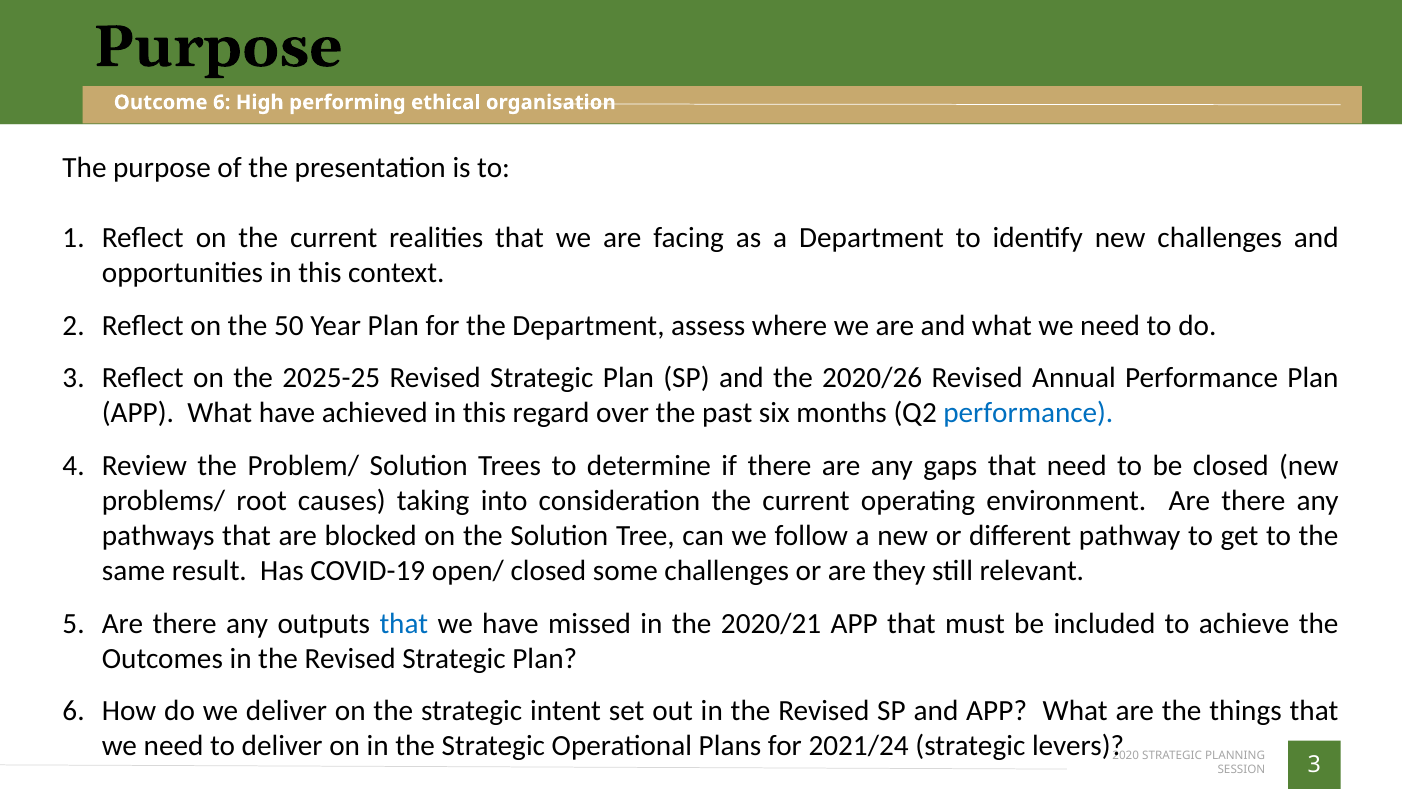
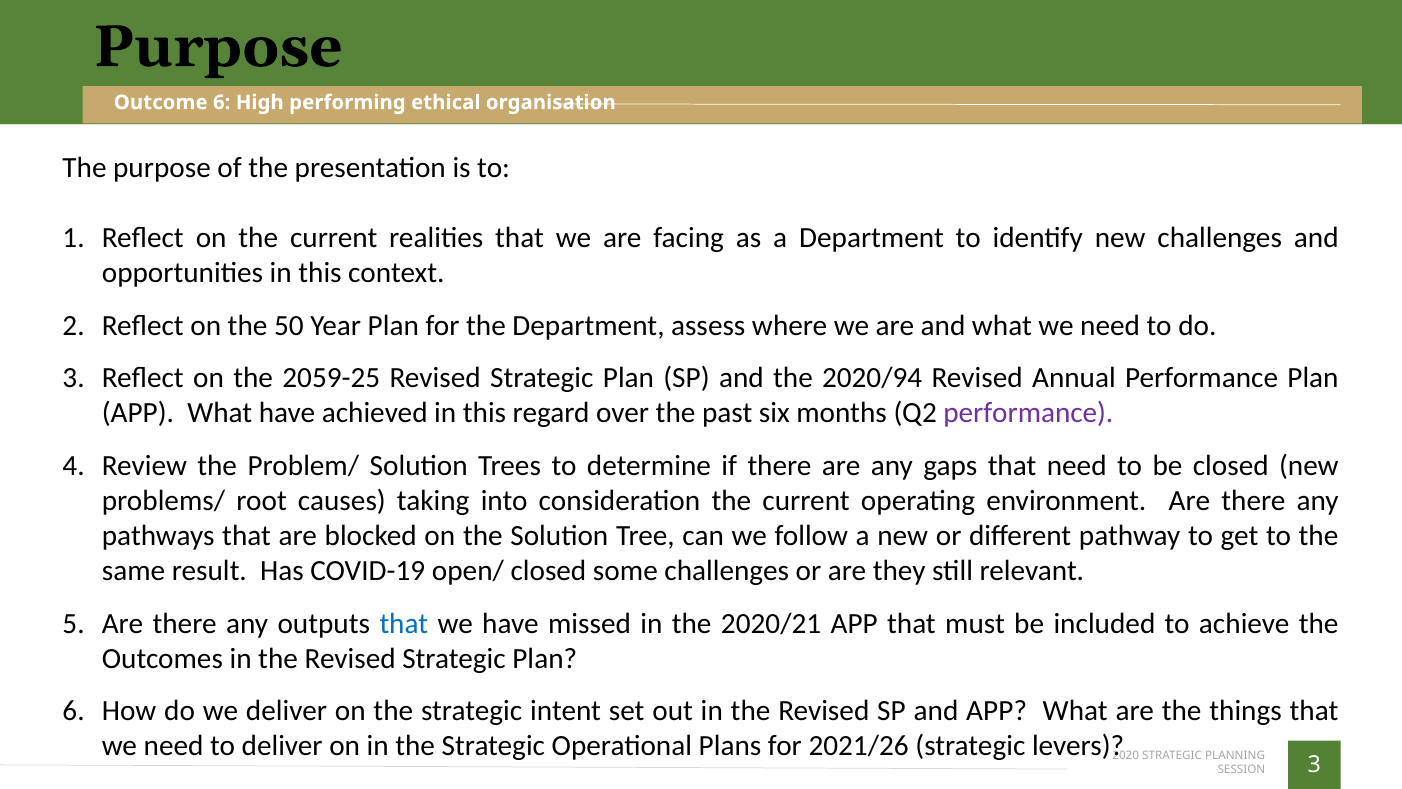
2025-25: 2025-25 -> 2059-25 (331, 378)
2020/26: 2020/26 -> 2020/94 (872, 378)
performance colour: blue -> purple (1028, 413)
2021/24: 2021/24 -> 2021/26 (859, 746)
